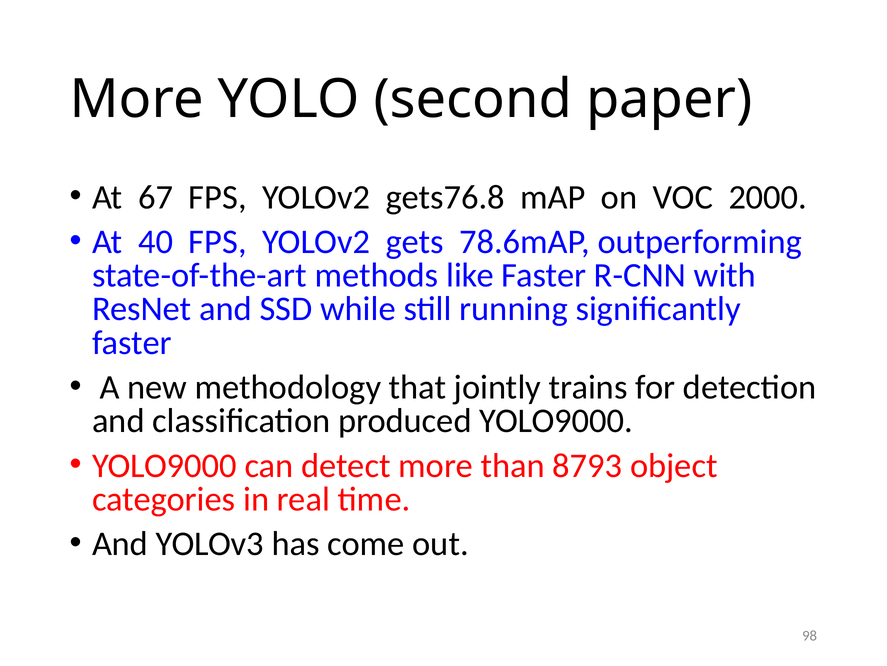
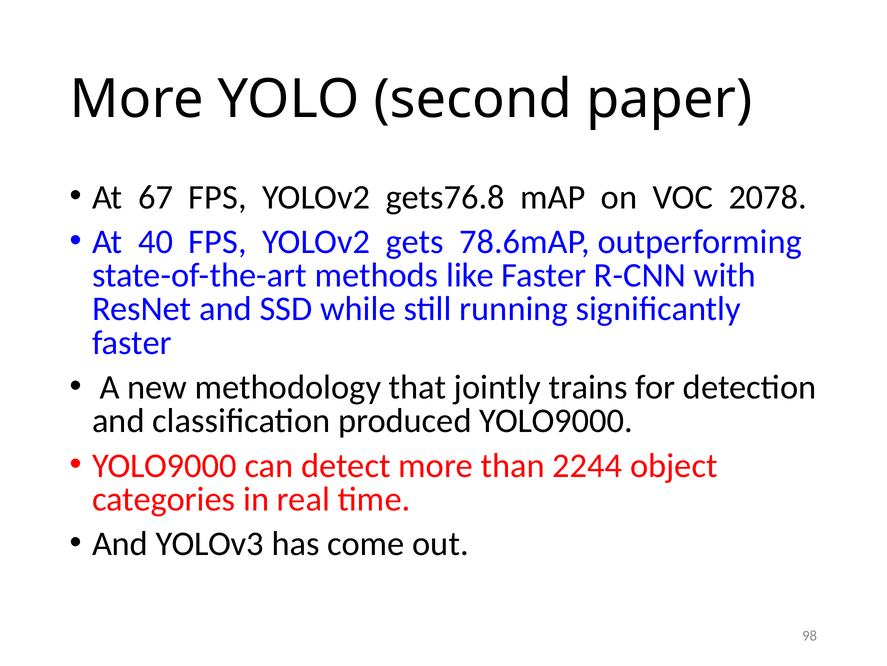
2000: 2000 -> 2078 (768, 197)
8793: 8793 -> 2244 (587, 465)
